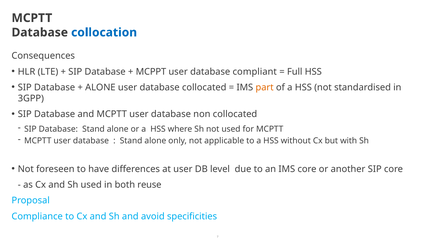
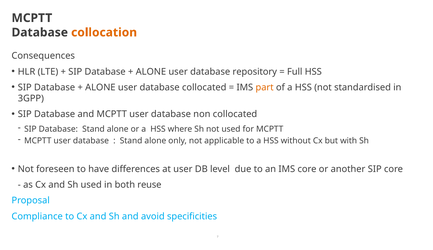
collocation colour: blue -> orange (104, 32)
MCPPT: MCPPT -> ALONE (151, 72)
compliant: compliant -> repository (255, 72)
